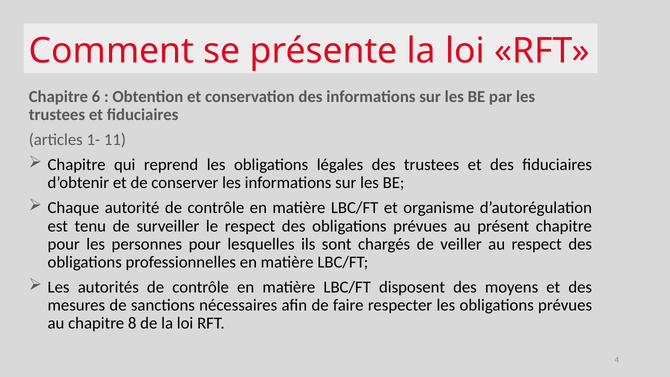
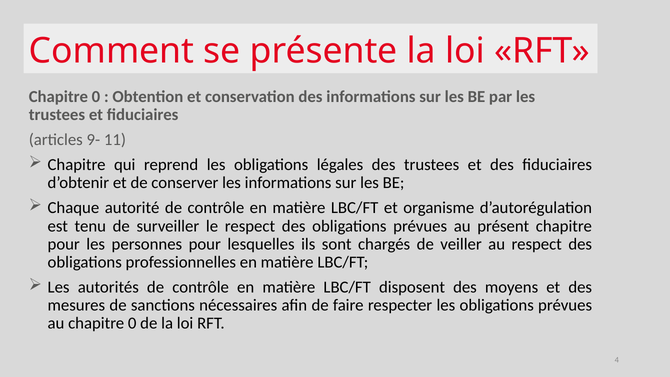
6: 6 -> 0 (96, 96)
1-: 1- -> 9- (93, 140)
au chapitre 8: 8 -> 0 (132, 323)
